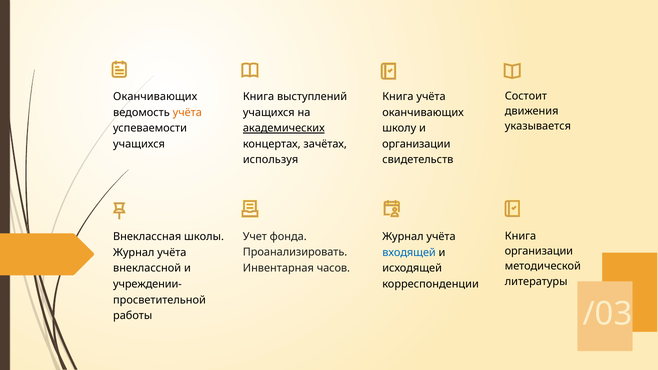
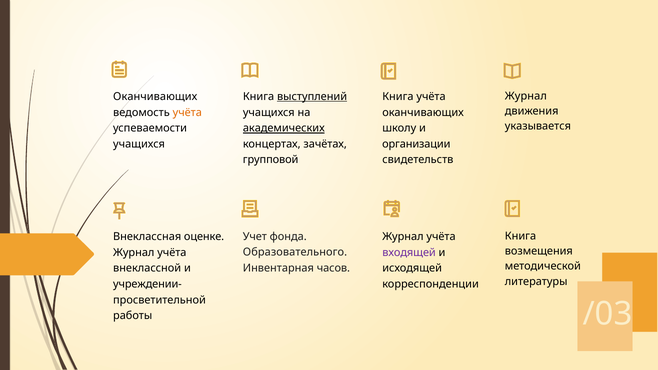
Состоит: Состоит -> Журнал (526, 96)
выступлений underline: none -> present (312, 97)
используя: используя -> групповой (271, 160)
школы: школы -> оценке (204, 237)
организации: организации -> возмещения (539, 251)
Проанализировать: Проанализировать -> Образовательного (295, 252)
входящей colour: blue -> purple (409, 253)
